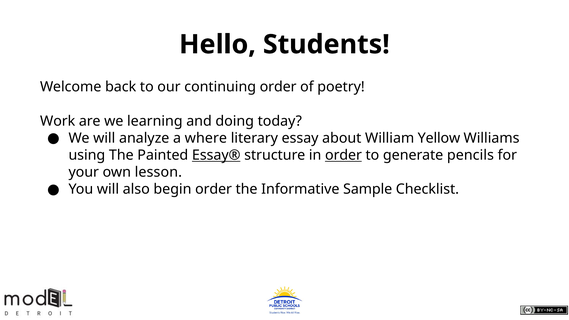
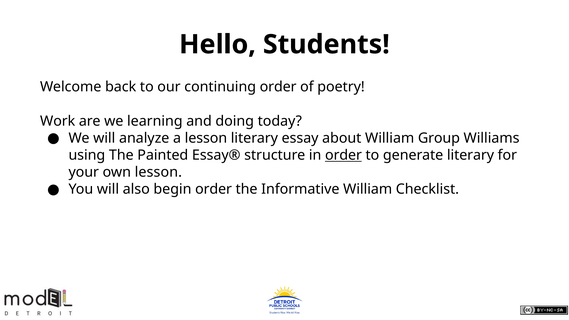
a where: where -> lesson (206, 138)
Yellow: Yellow -> Group (439, 138)
Essay® underline: present -> none (216, 155)
generate pencils: pencils -> literary (471, 155)
Informative Sample: Sample -> William (368, 189)
